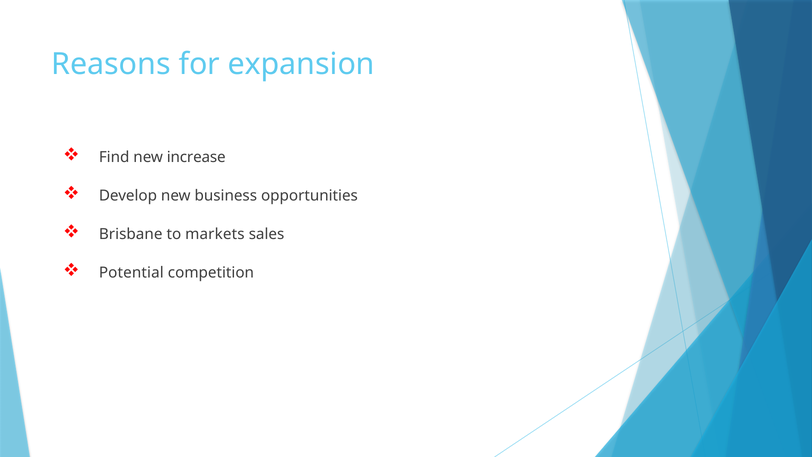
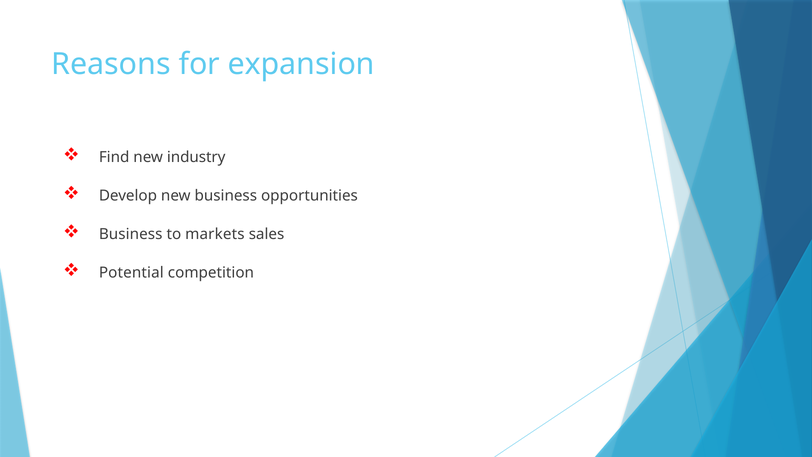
increase: increase -> industry (196, 157)
Brisbane: Brisbane -> Business (131, 234)
